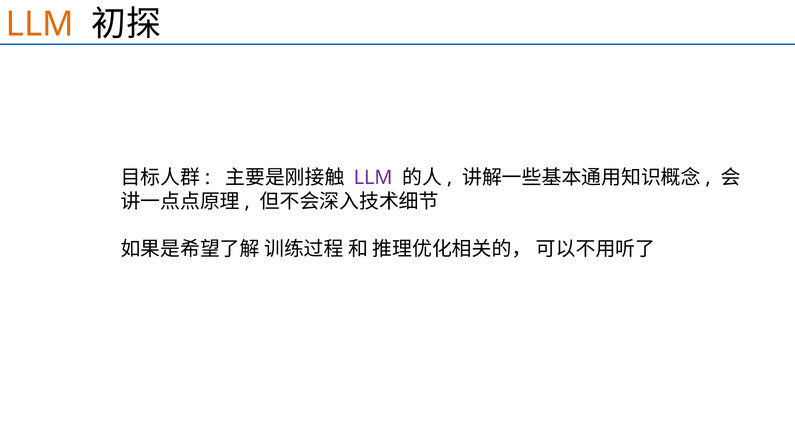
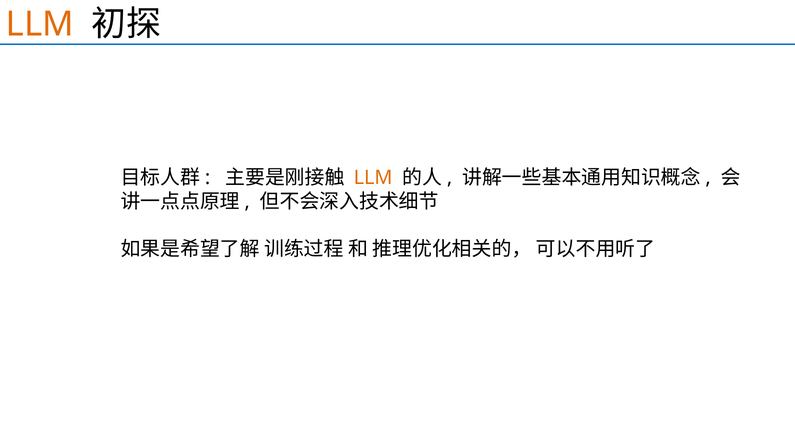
LLM colour: purple -> orange (373, 178)
